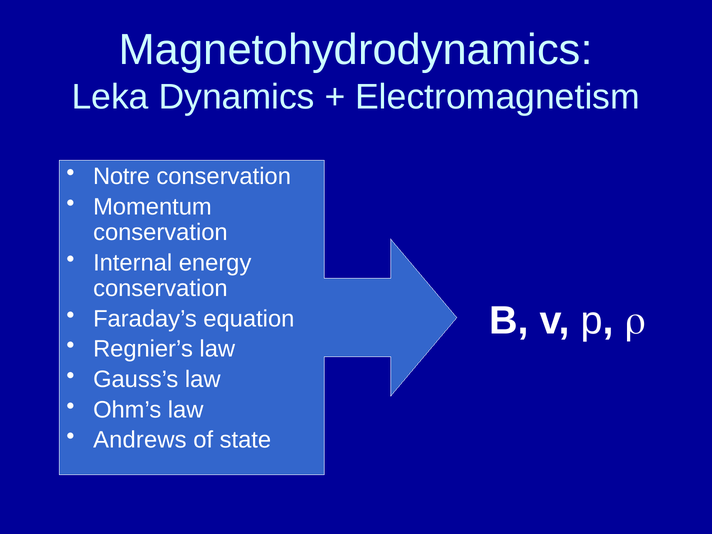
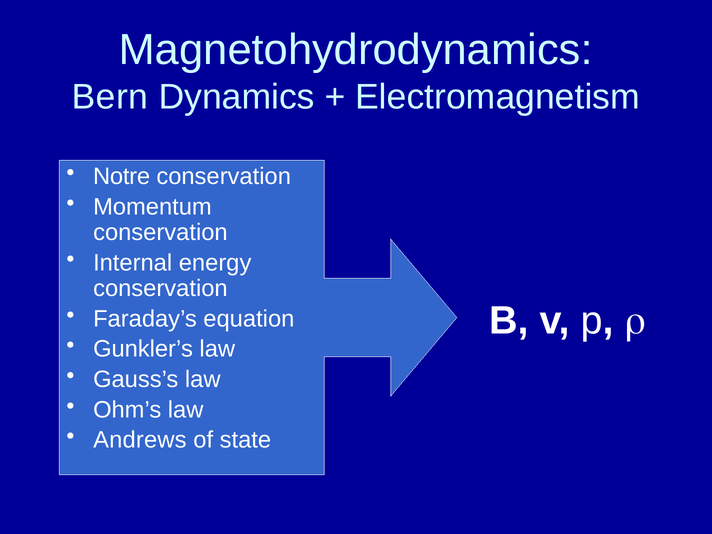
Leka: Leka -> Bern (110, 97)
Regnier’s: Regnier’s -> Gunkler’s (143, 349)
